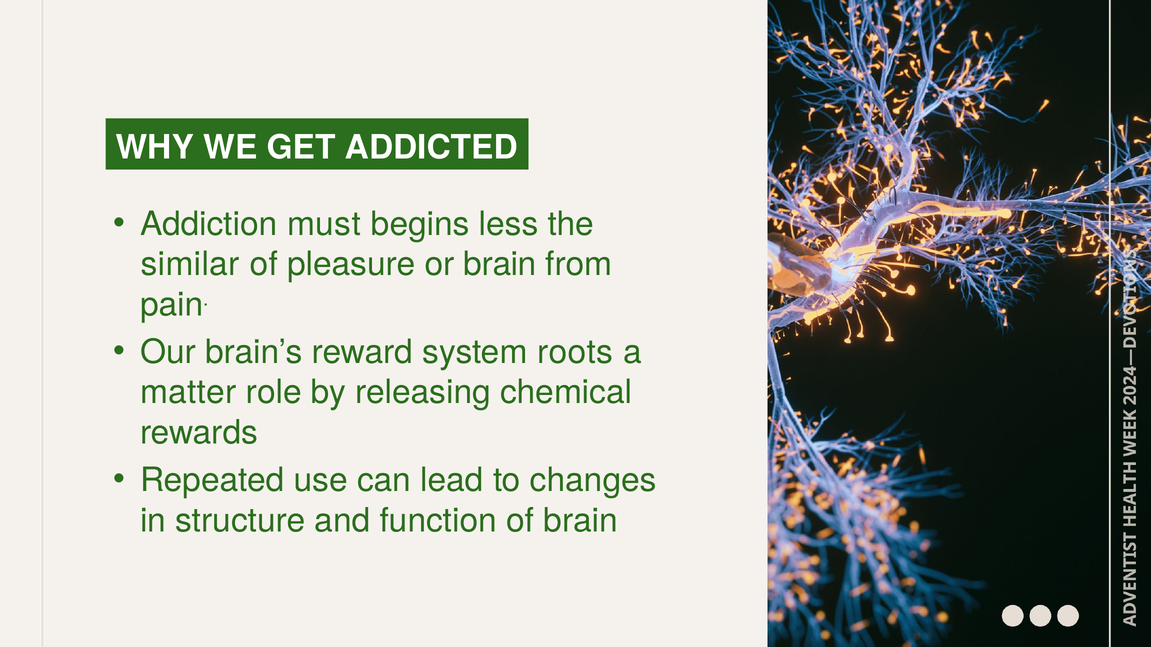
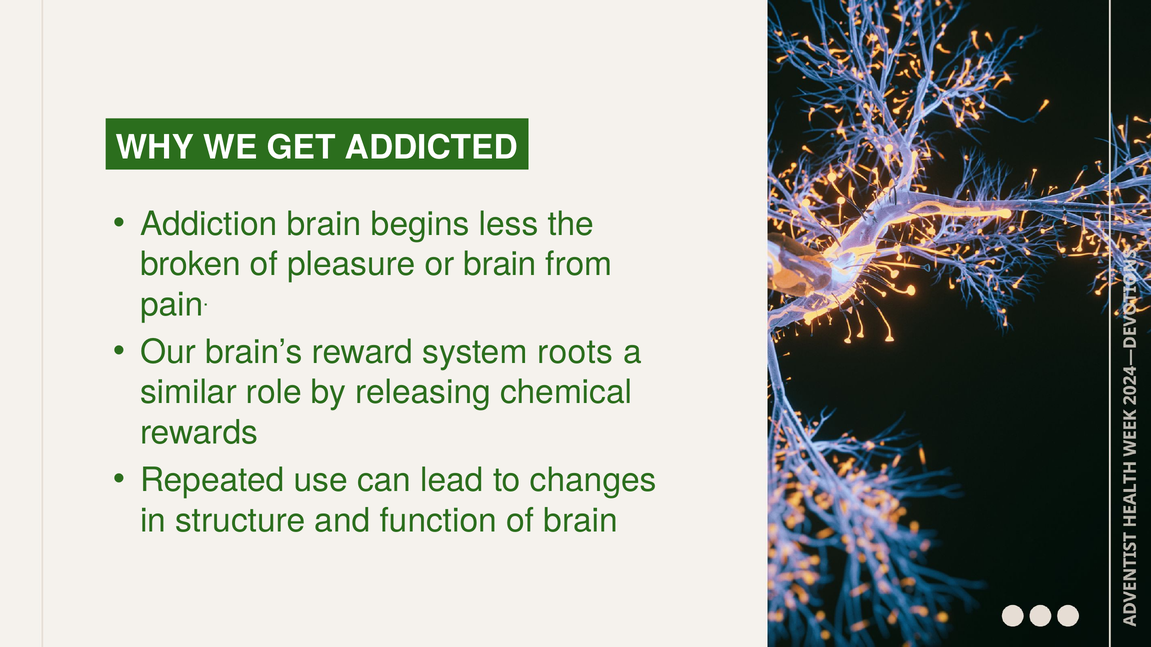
Addiction must: must -> brain (324, 224)
similar: similar -> broken (190, 265)
matter: matter -> similar (188, 393)
